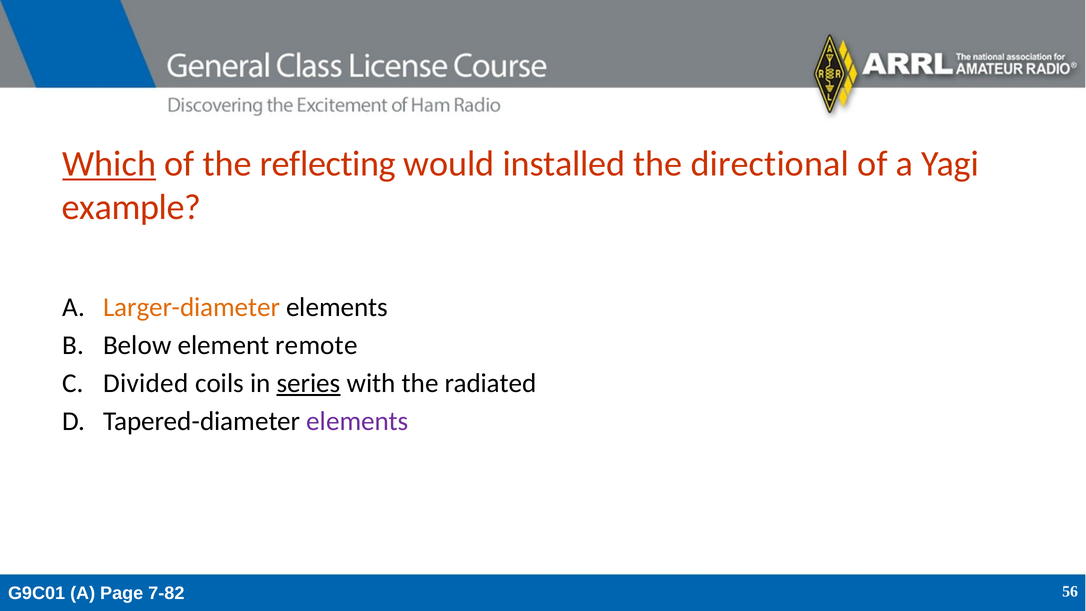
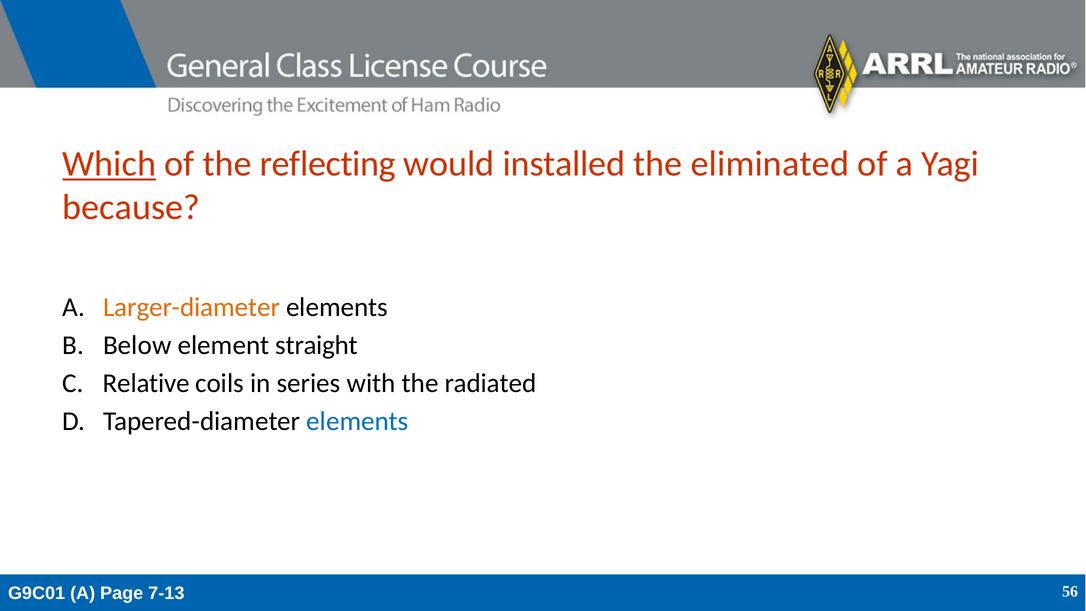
directional: directional -> eliminated (770, 164)
example: example -> because (131, 207)
remote: remote -> straight (317, 345)
Divided: Divided -> Relative (146, 383)
series underline: present -> none (309, 383)
elements colour: purple -> blue (357, 421)
7-82: 7-82 -> 7-13 (166, 593)
